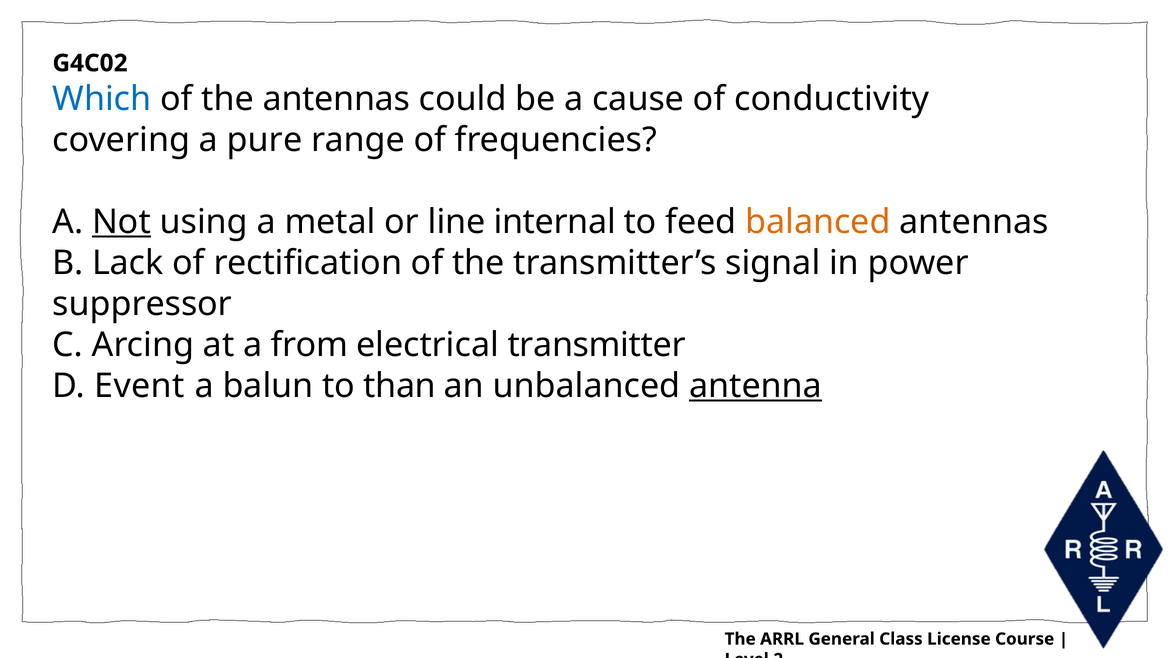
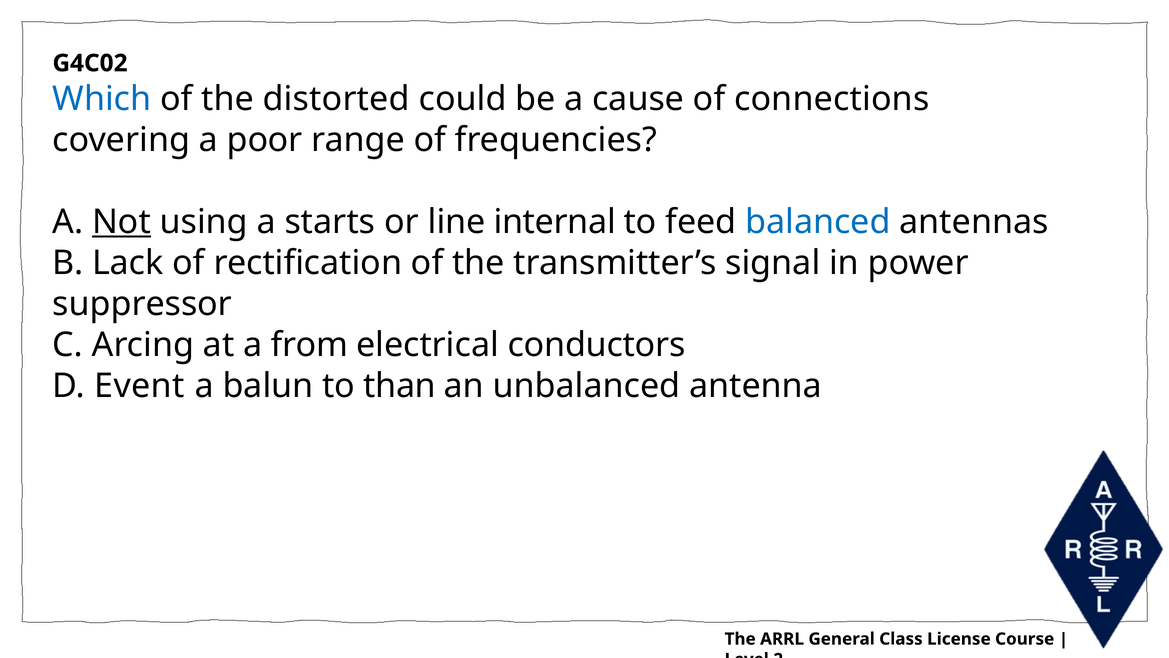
the antennas: antennas -> distorted (336, 99)
conductivity: conductivity -> connections (832, 99)
pure: pure -> poor (265, 140)
metal: metal -> starts (330, 222)
balanced colour: orange -> blue (818, 222)
transmitter: transmitter -> conductors (597, 345)
antenna underline: present -> none (756, 385)
